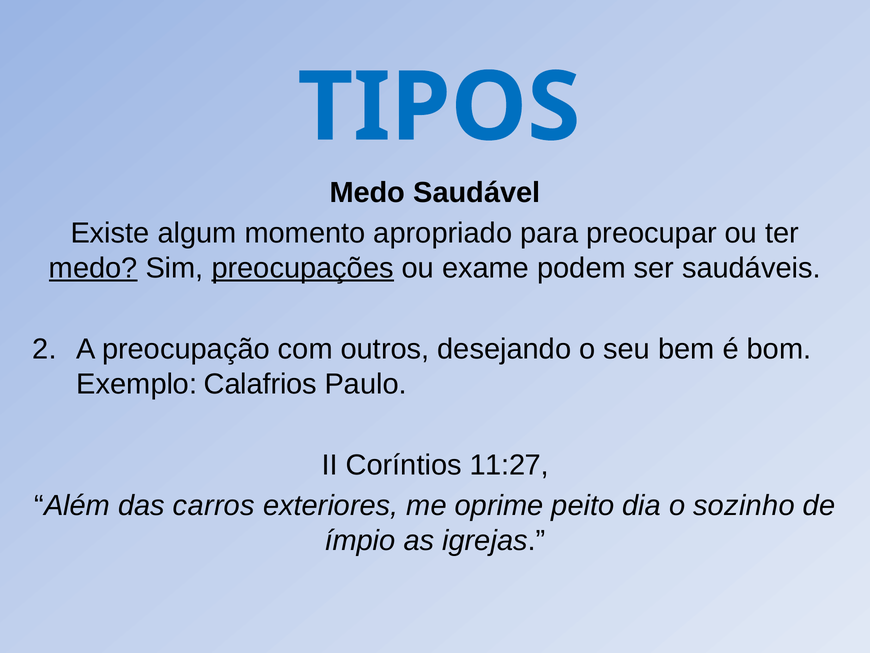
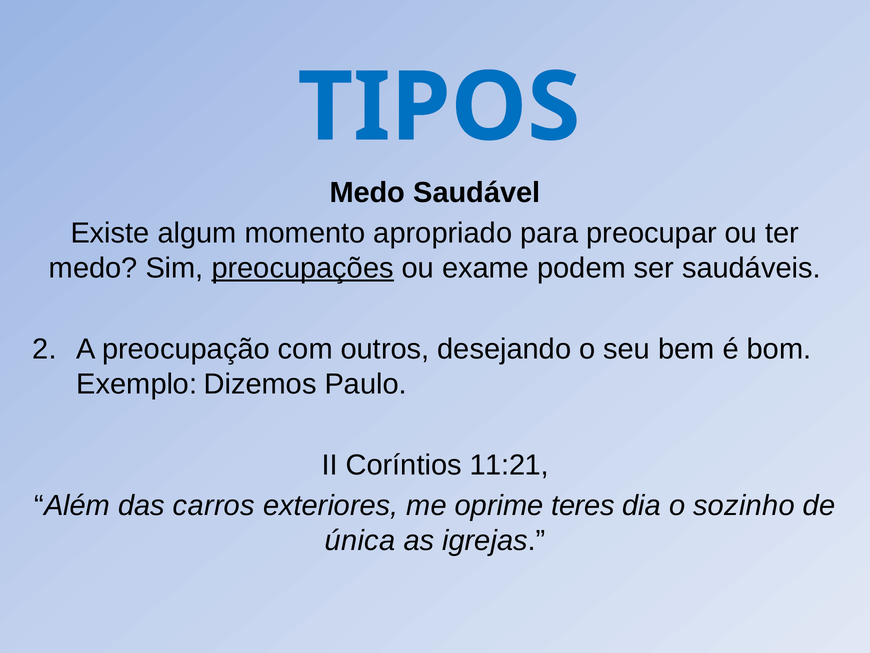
medo underline: present -> none (93, 268)
Calafrios: Calafrios -> Dizemos (260, 384)
11:27: 11:27 -> 11:21 (509, 465)
peito: peito -> teres (583, 506)
ímpio: ímpio -> única (360, 540)
